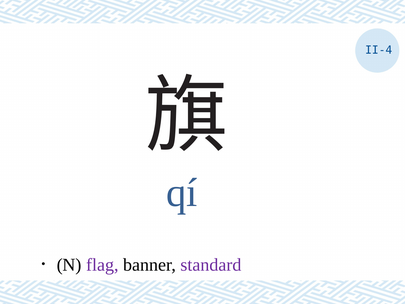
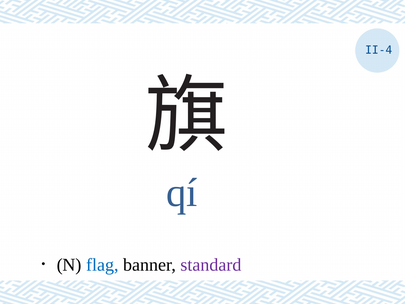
flag colour: purple -> blue (102, 265)
